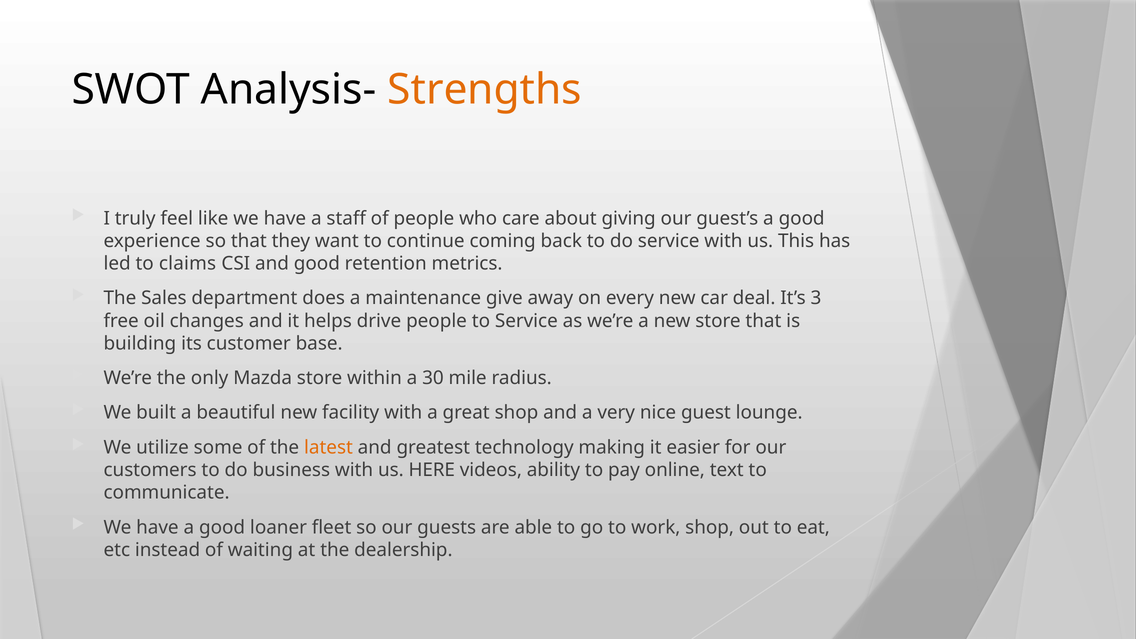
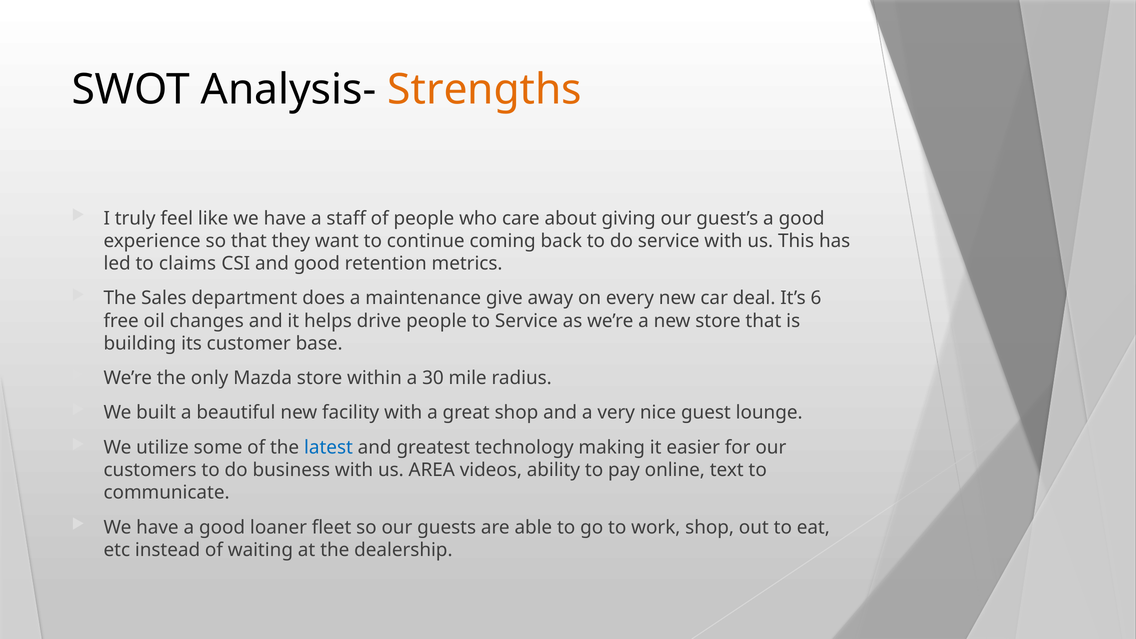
3: 3 -> 6 (816, 298)
latest colour: orange -> blue (328, 447)
HERE: HERE -> AREA (432, 470)
